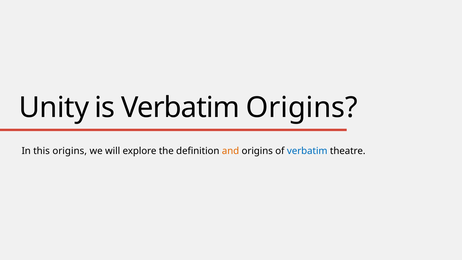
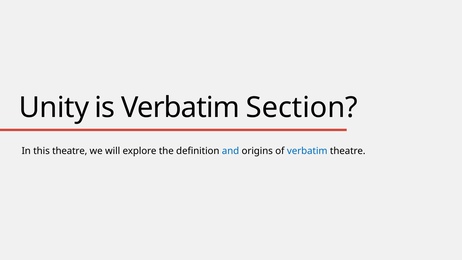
Verbatim Origins: Origins -> Section (302, 108)
this origins: origins -> theatre (70, 151)
and colour: orange -> blue (231, 151)
